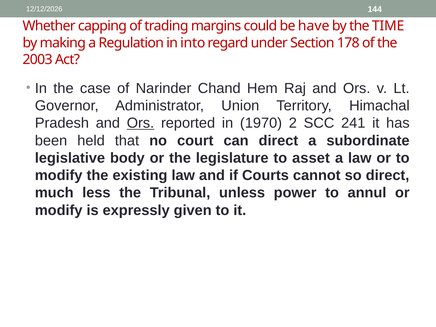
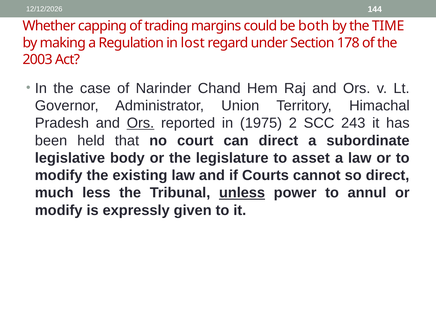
have: have -> both (314, 26)
into: into -> lost (193, 43)
1970: 1970 -> 1975 (261, 123)
241: 241 -> 243 (353, 123)
unless underline: none -> present (242, 193)
